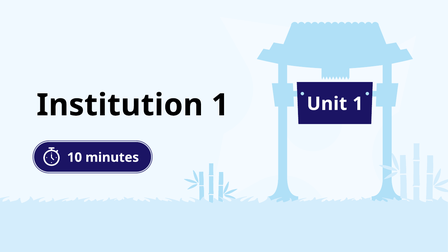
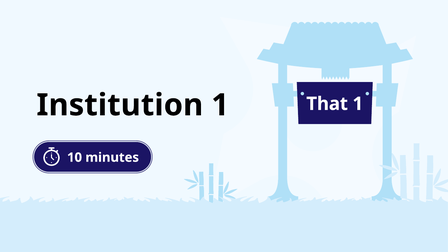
Unit: Unit -> That (327, 104)
